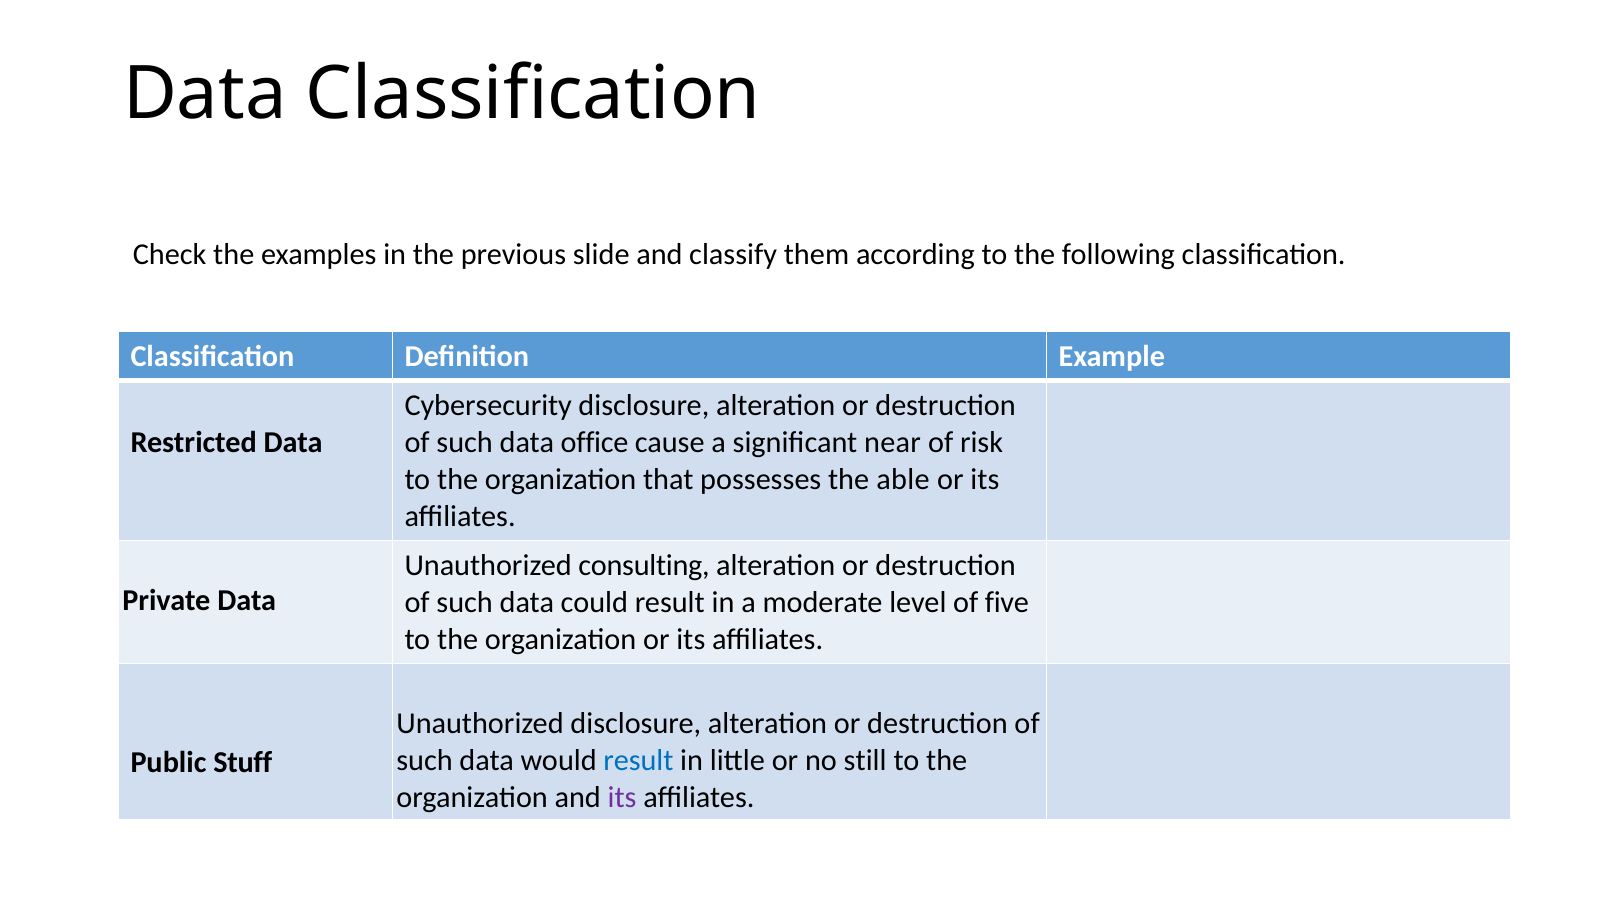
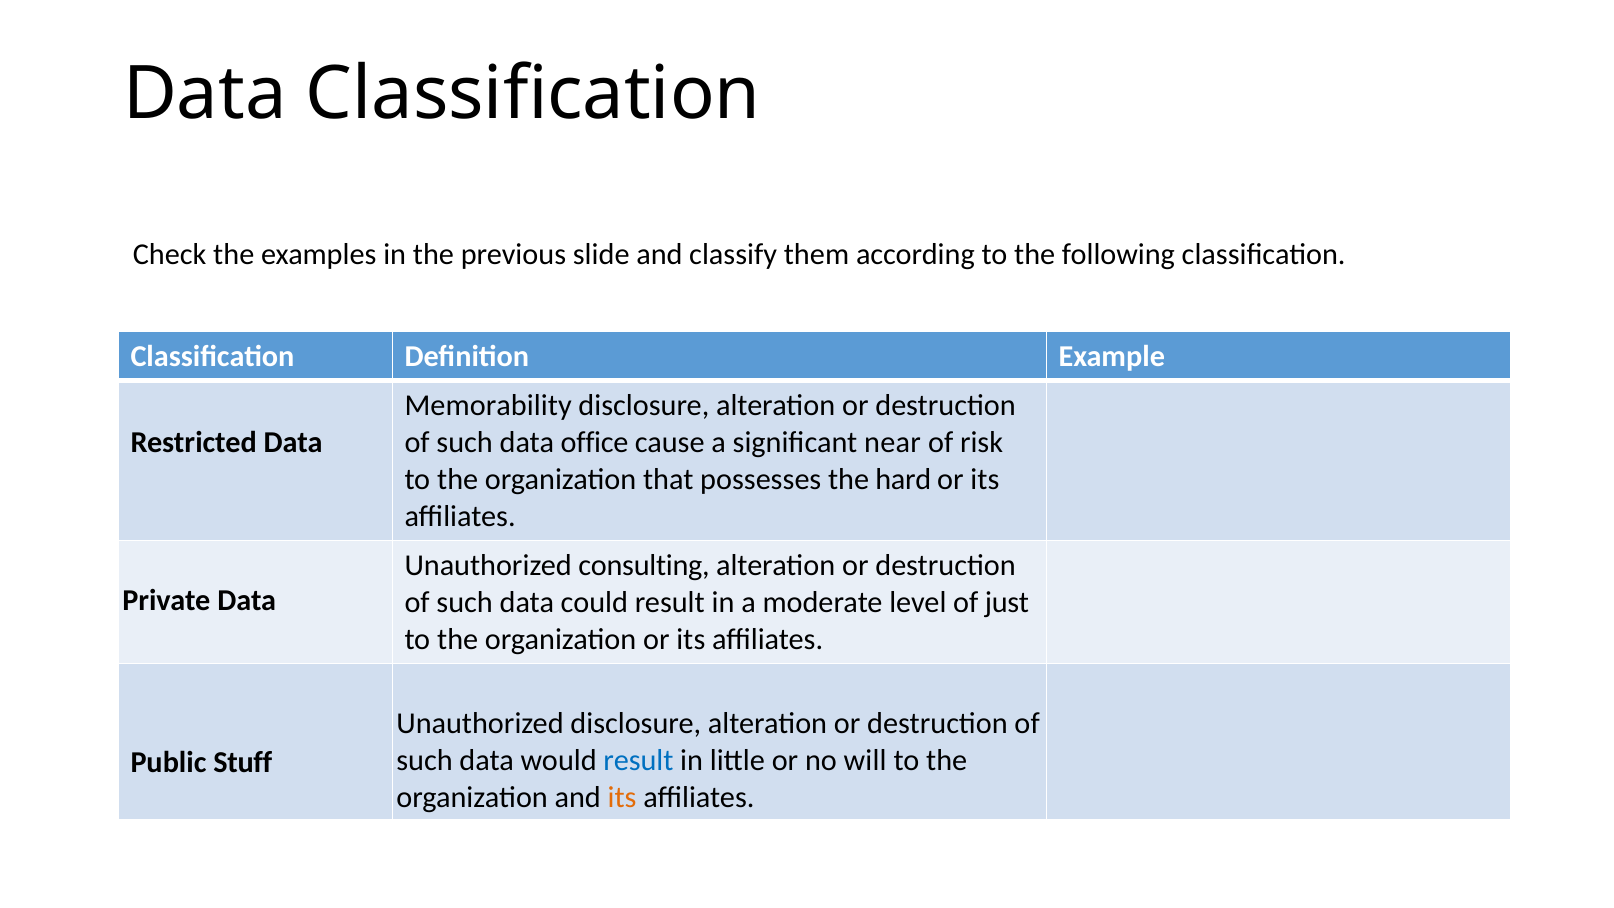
Cybersecurity: Cybersecurity -> Memorability (488, 405)
able: able -> hard (903, 479)
five: five -> just (1007, 602)
still: still -> will (865, 760)
its colour: purple -> orange (622, 797)
